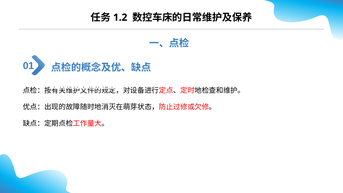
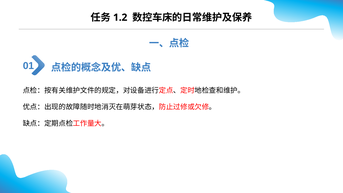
CONTENTS underline: present -> none (85, 82)
